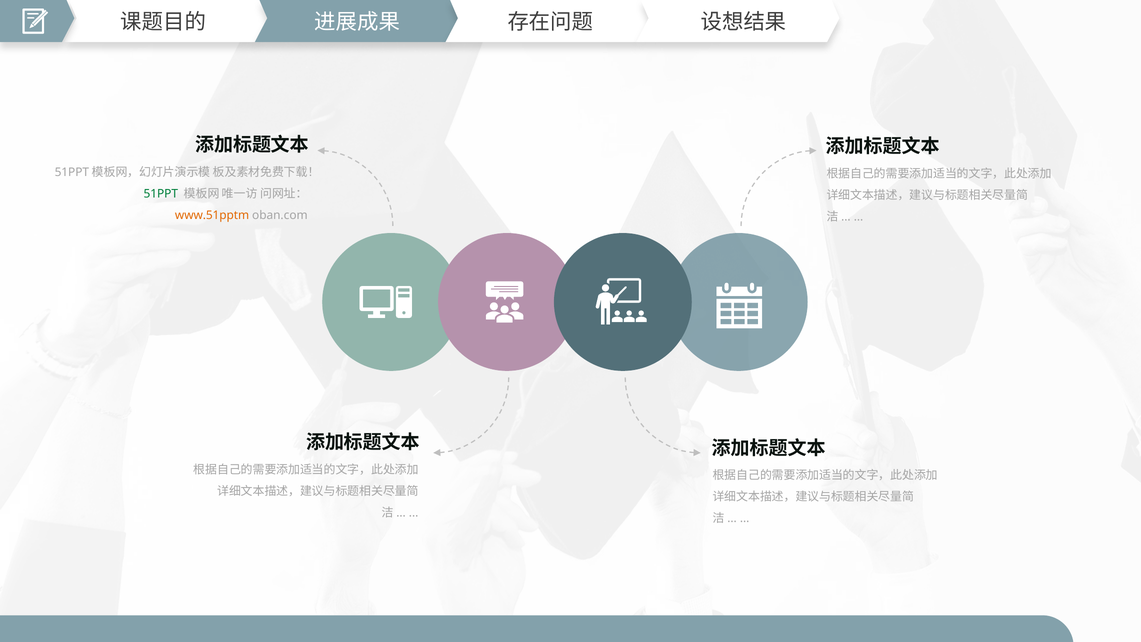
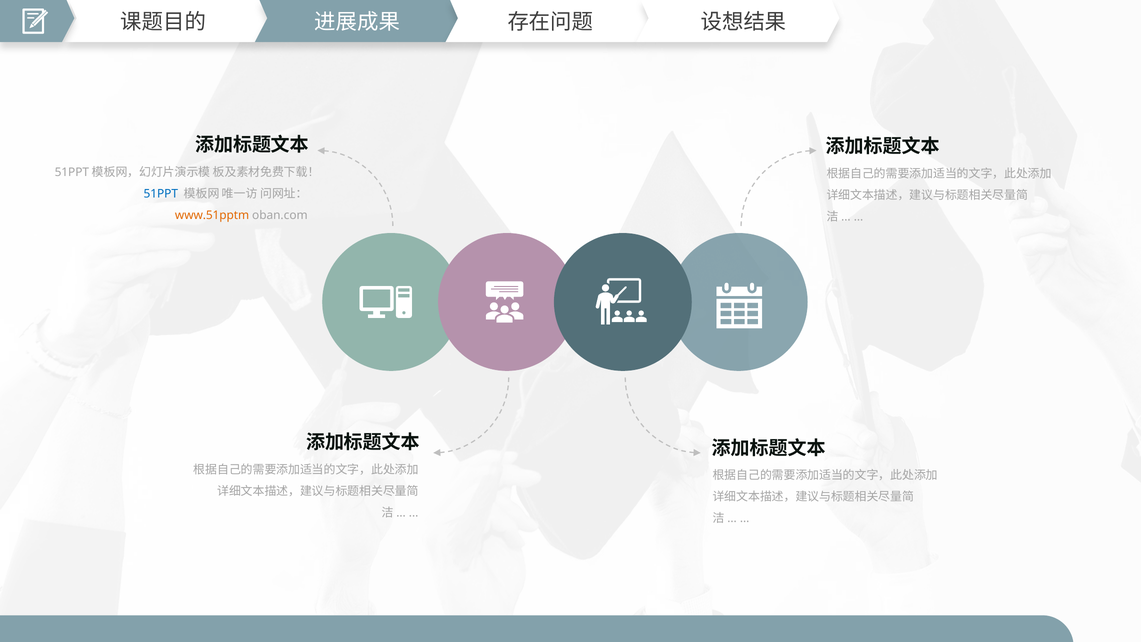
51PPT colour: green -> blue (161, 194)
